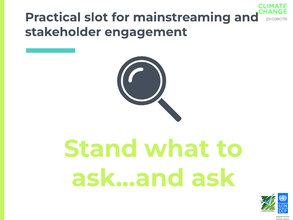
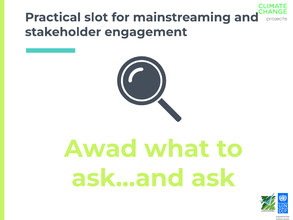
Stand: Stand -> Awad (101, 149)
